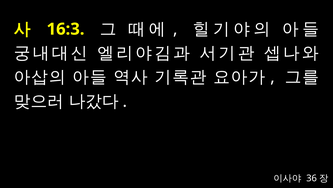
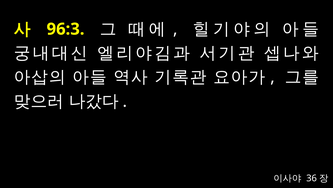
16:3: 16:3 -> 96:3 (66, 29)
